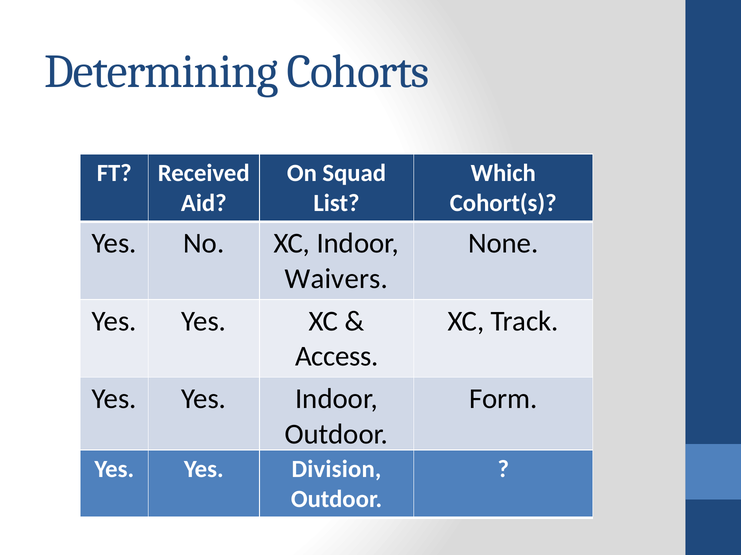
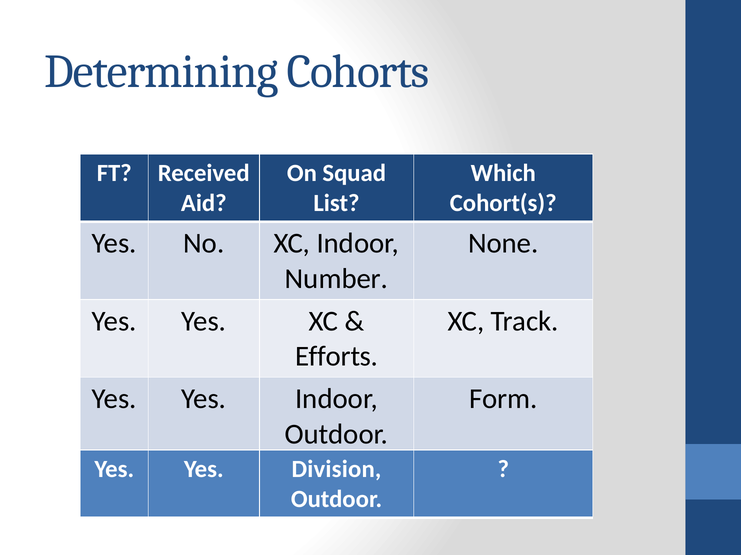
Waivers: Waivers -> Number (337, 279)
Access: Access -> Efforts (337, 357)
